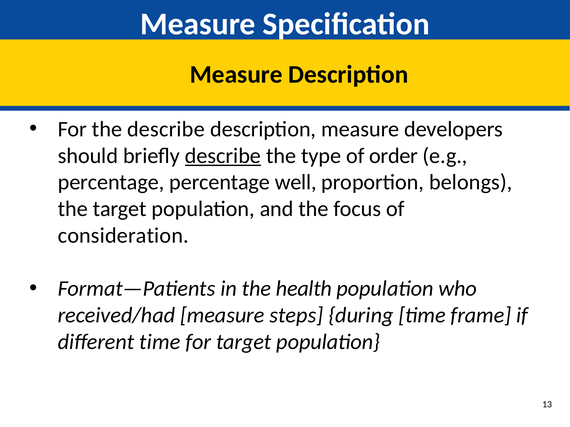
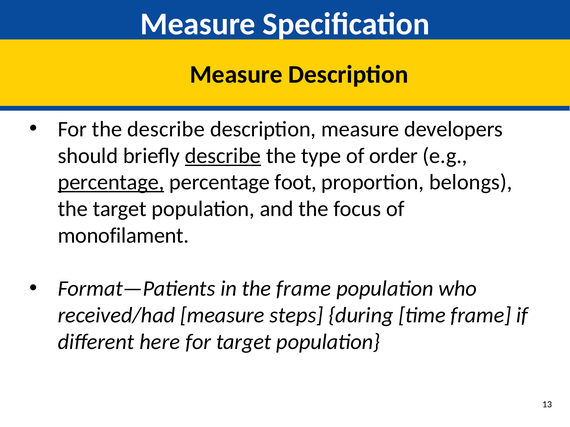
percentage underline: none -> present (111, 183)
well: well -> foot (296, 183)
consideration: consideration -> monofilament (123, 236)
the health: health -> frame (304, 289)
different time: time -> here (160, 342)
